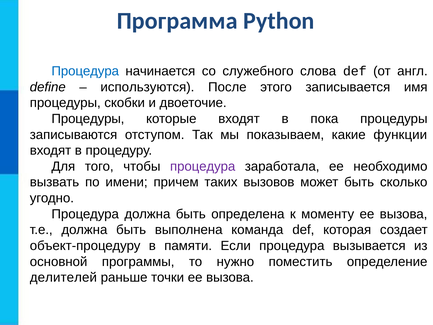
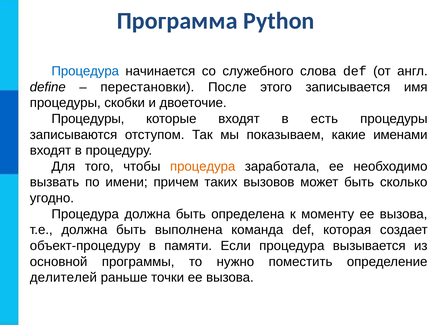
используются: используются -> перестановки (147, 87)
пока: пока -> есть (324, 119)
функции: функции -> именами (400, 135)
процедура colour: purple -> orange (203, 166)
